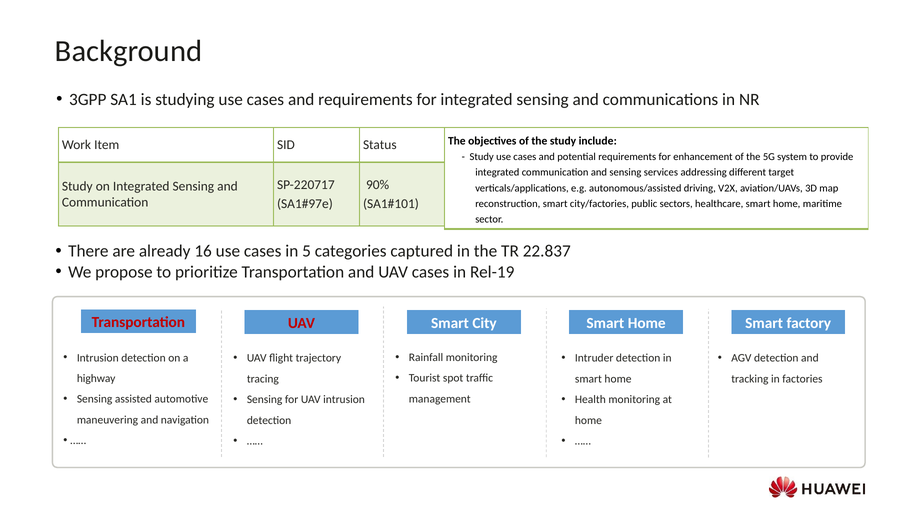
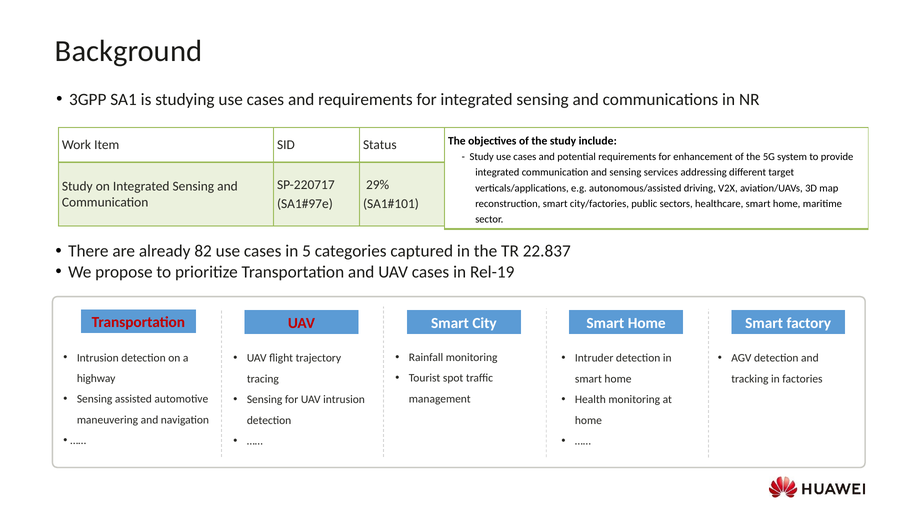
90%: 90% -> 29% (378, 185)
16: 16 -> 82 (203, 251)
